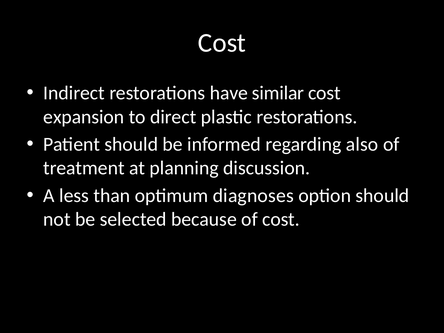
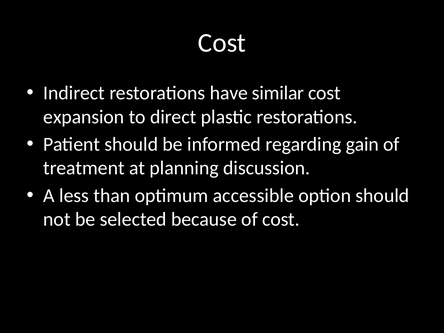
also: also -> gain (362, 144)
diagnoses: diagnoses -> accessible (253, 196)
